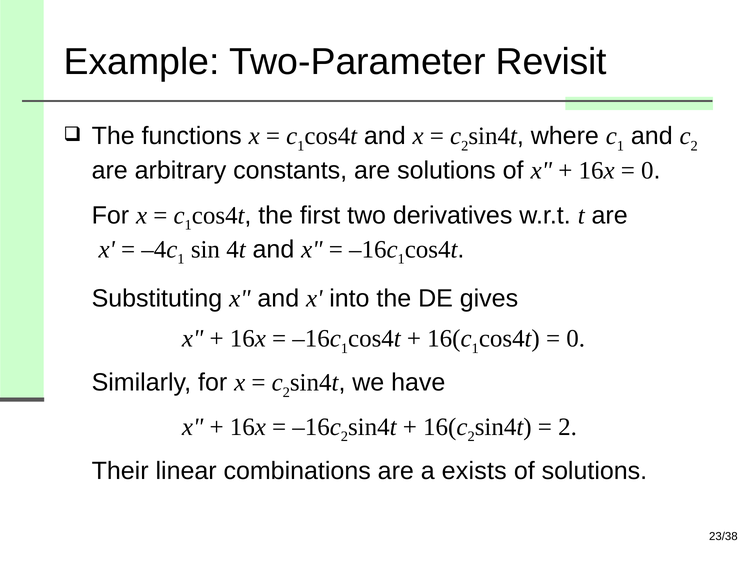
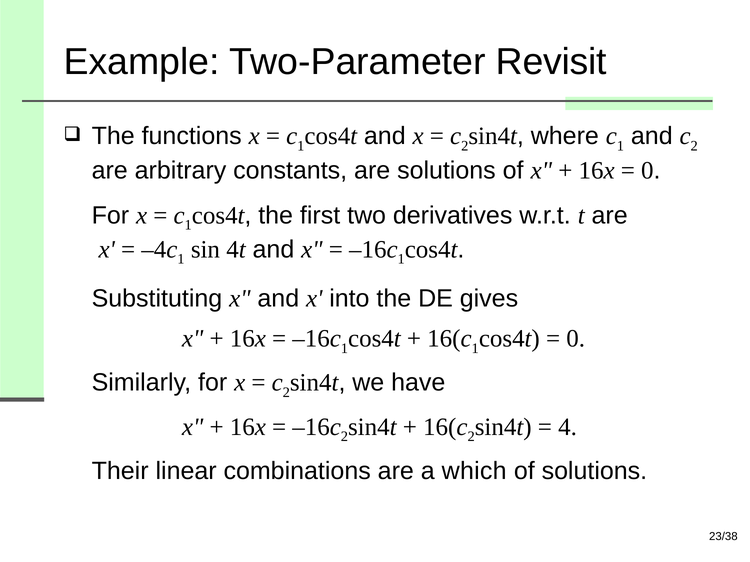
2: 2 -> 4 (568, 427)
exists: exists -> which (474, 471)
